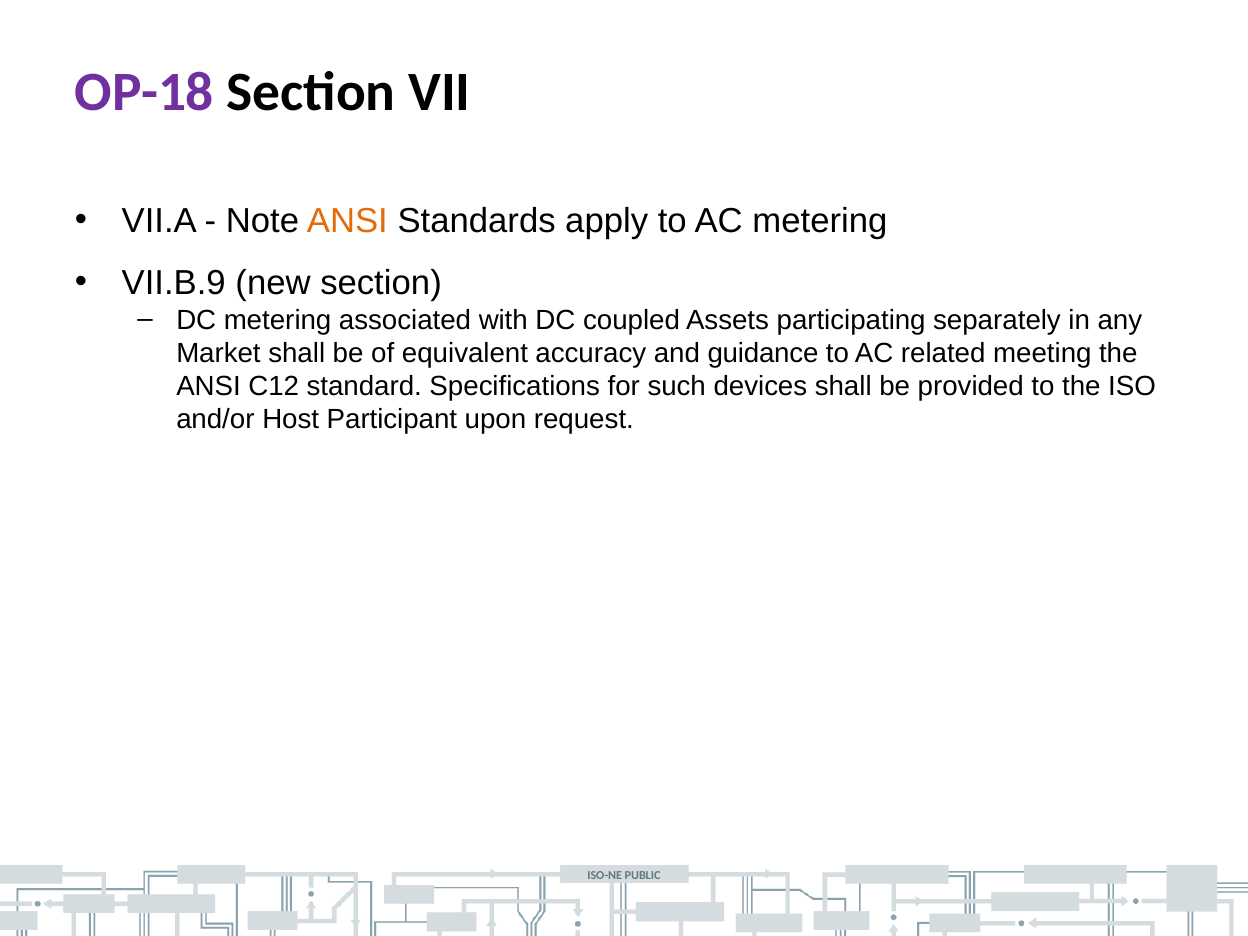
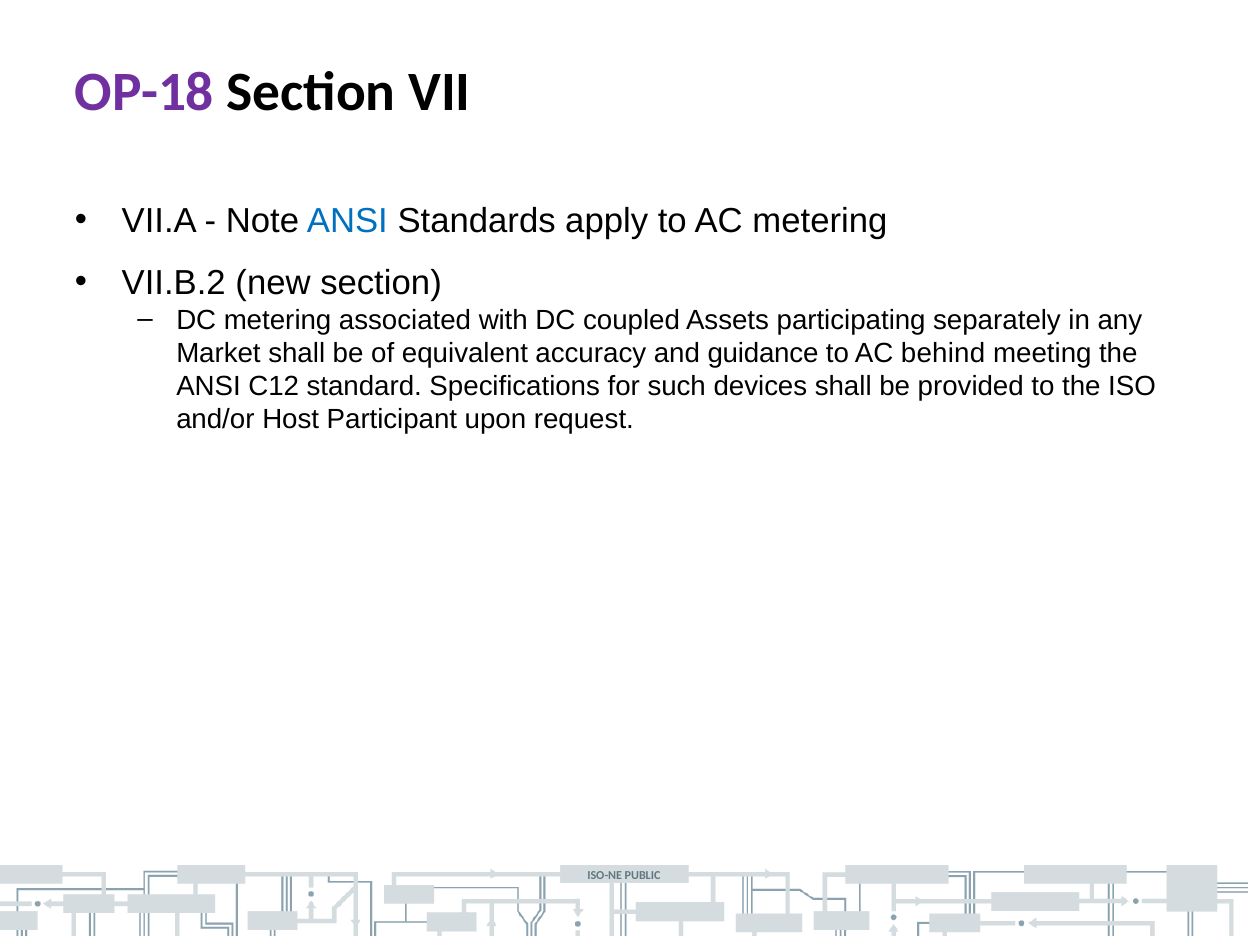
ANSI colour: orange -> blue (347, 221)
VII.B.9: VII.B.9 -> VII.B.2 (174, 283)
related: related -> behind (943, 353)
